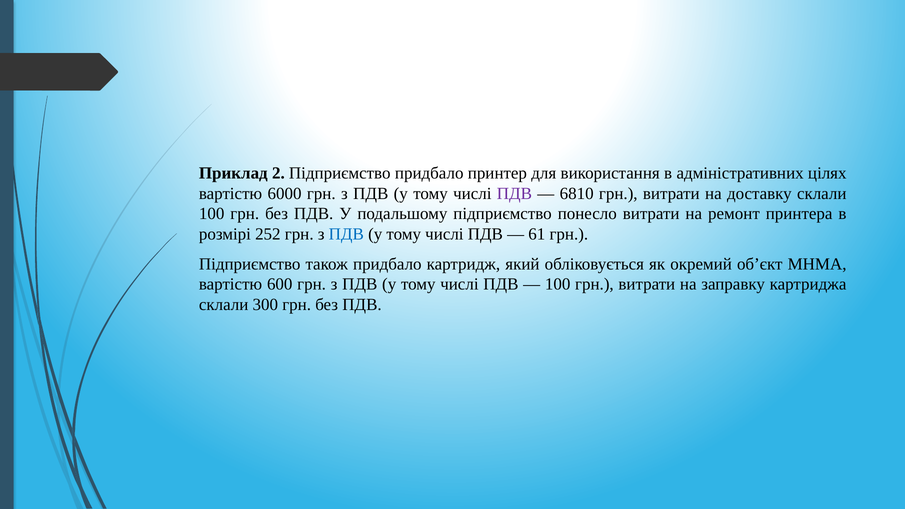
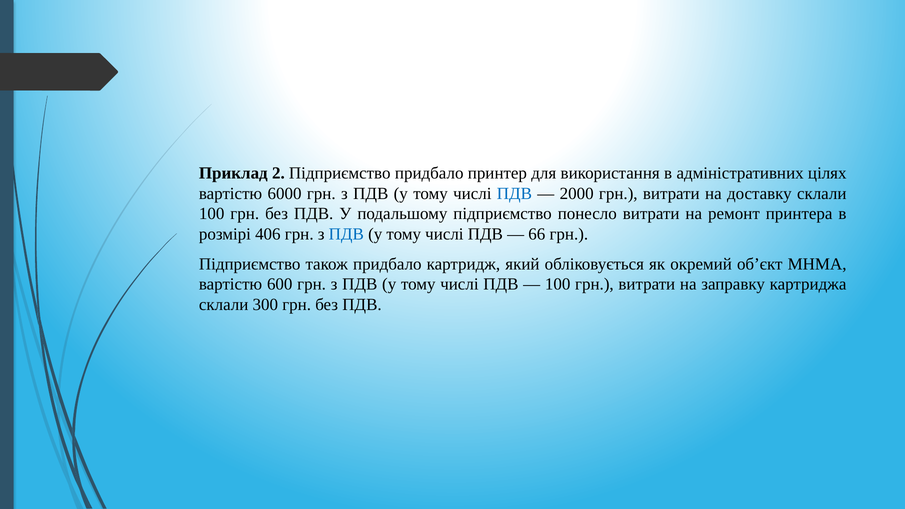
ПДВ colour: purple -> blue (514, 194)
6810: 6810 -> 2000 (577, 194)
252: 252 -> 406 (268, 234)
61: 61 -> 66 (537, 234)
